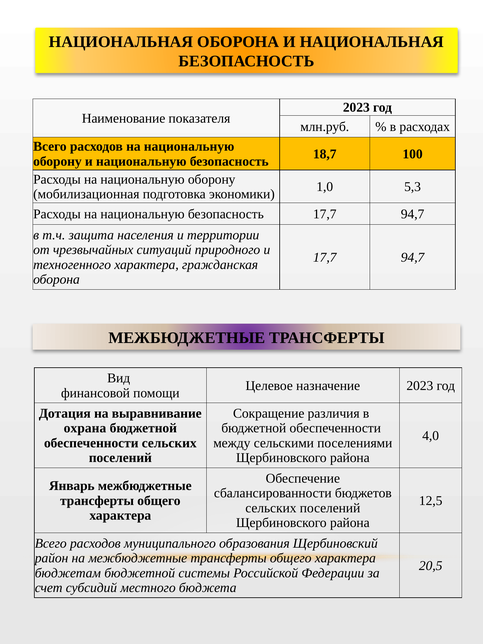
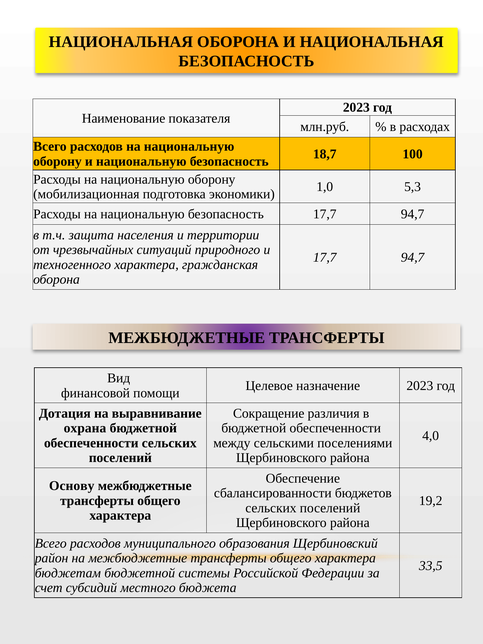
Январь: Январь -> Основу (72, 486)
12,5: 12,5 -> 19,2 (431, 501)
20,5: 20,5 -> 33,5 (431, 566)
